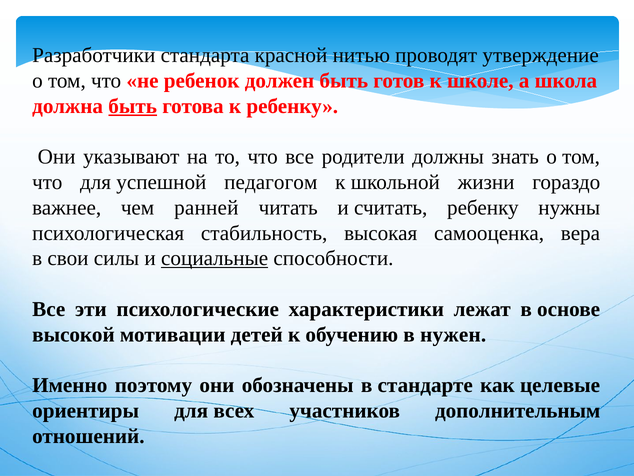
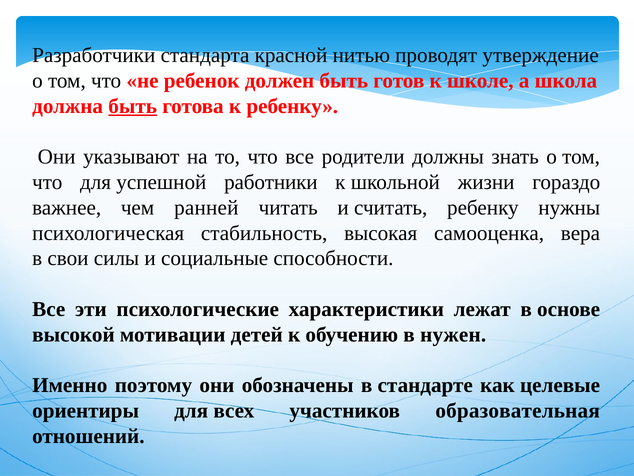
педагогом: педагогом -> работники (271, 182)
социальные underline: present -> none (215, 258)
дополнительным: дополнительным -> образовательная (518, 410)
